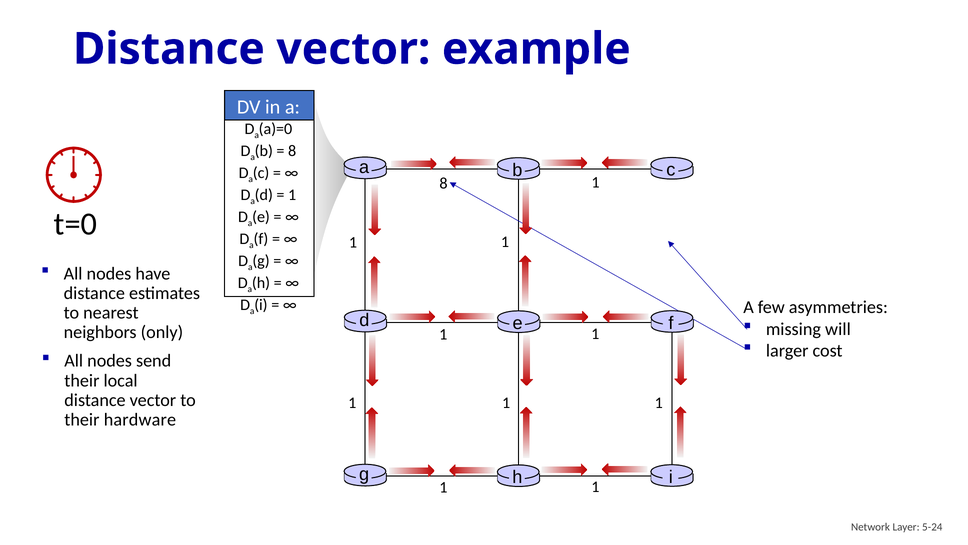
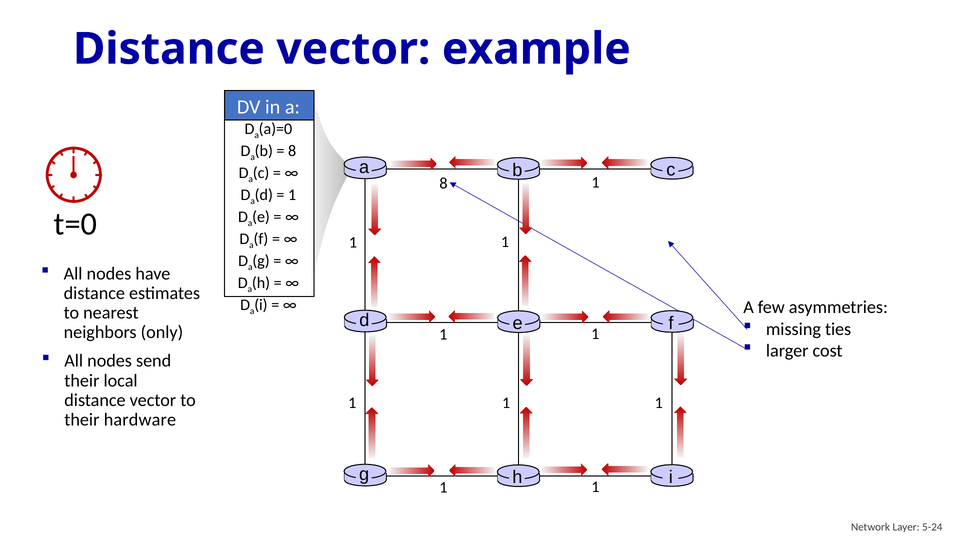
will: will -> ties (838, 329)
